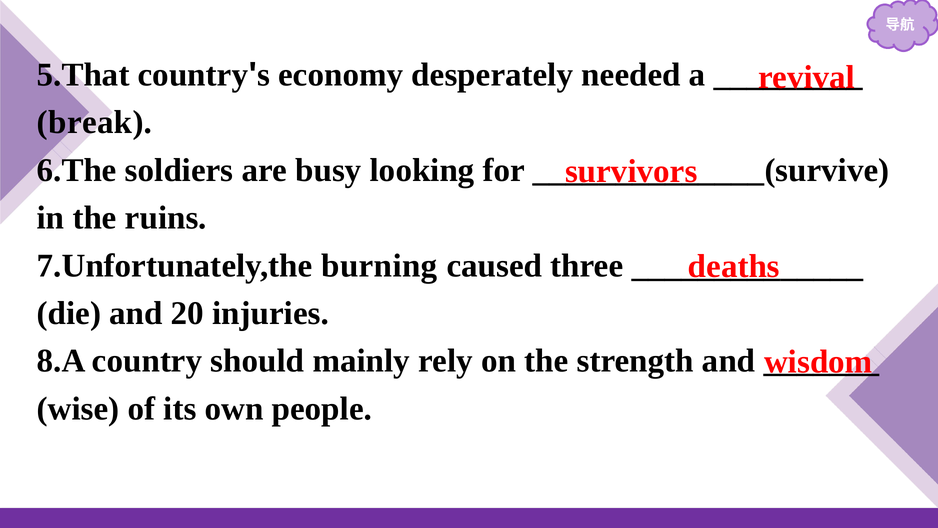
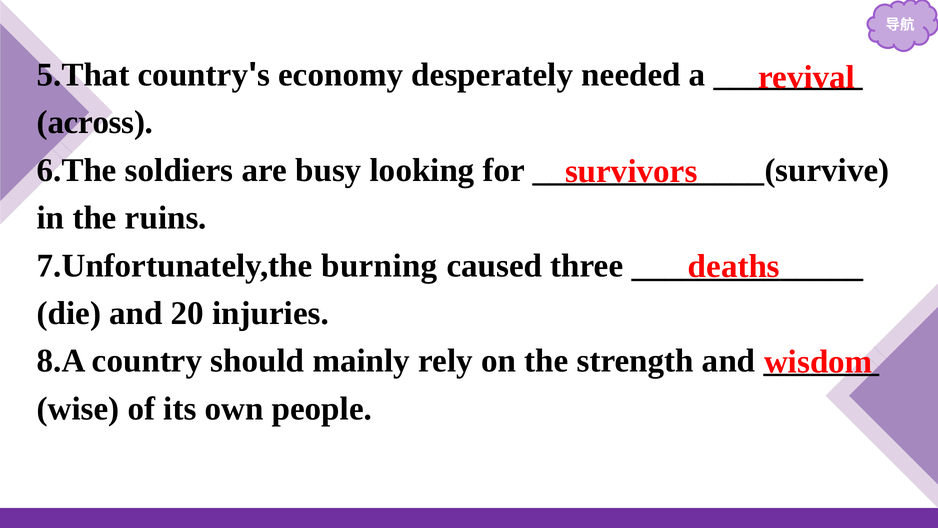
break: break -> across (95, 122)
